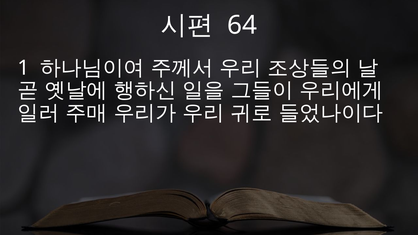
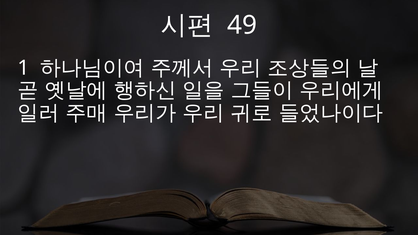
64: 64 -> 49 (242, 25)
